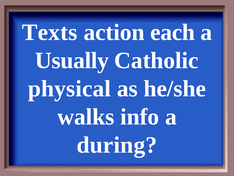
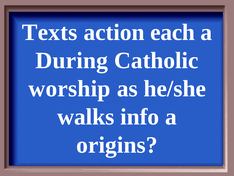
Usually: Usually -> During (72, 60)
physical: physical -> worship (69, 88)
during: during -> origins (117, 145)
